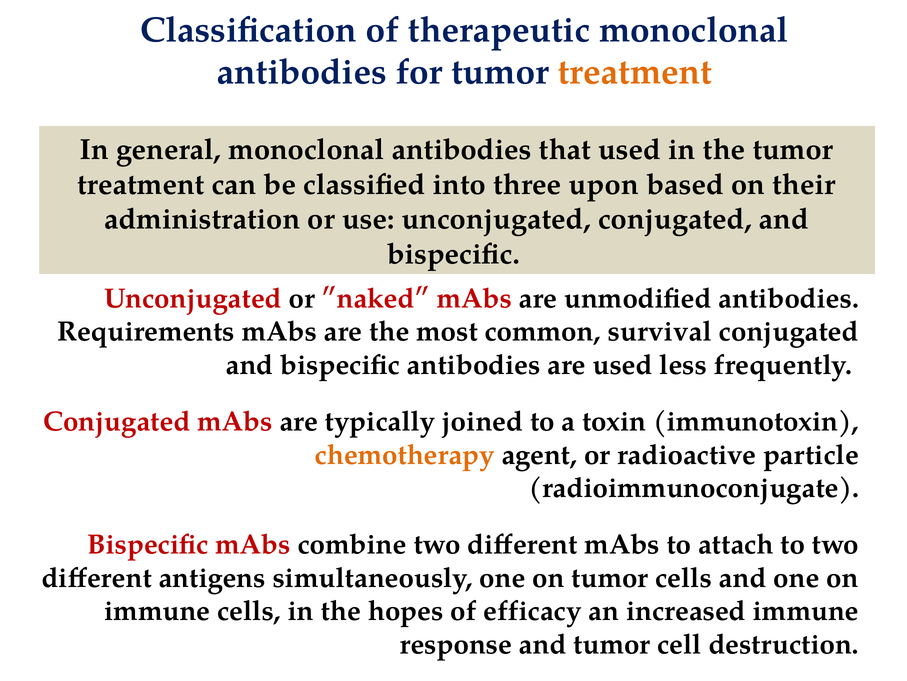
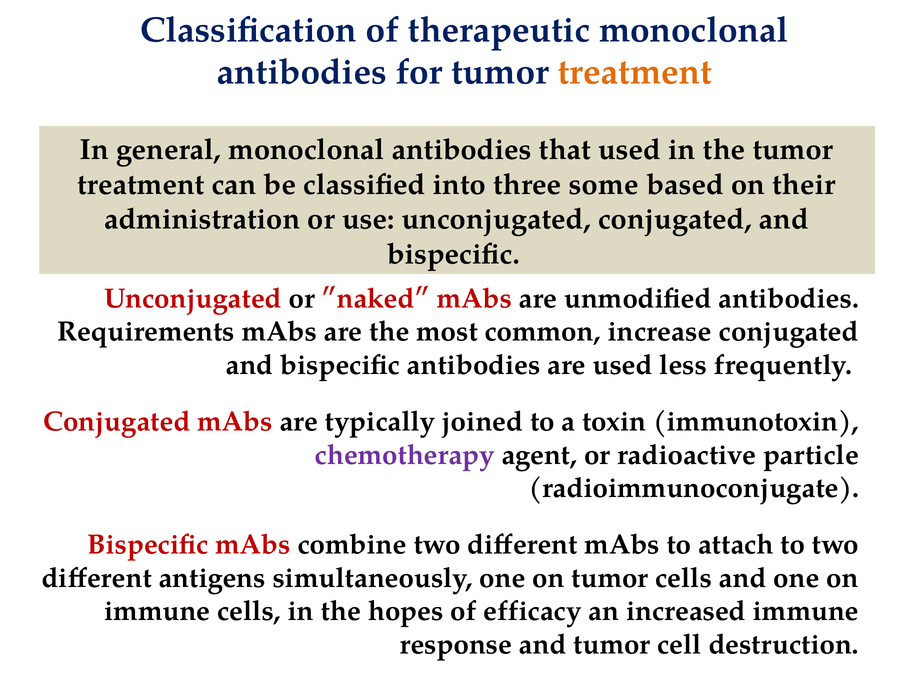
upon: upon -> some (604, 184)
survival: survival -> increase (660, 331)
chemotherapy colour: orange -> purple (405, 454)
